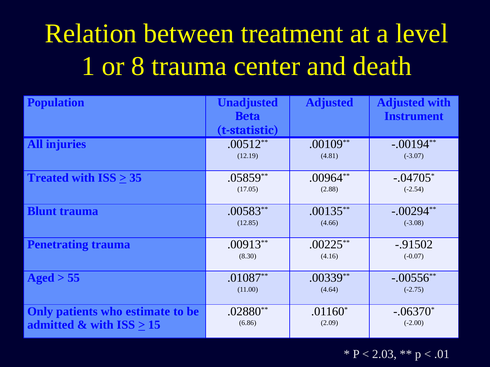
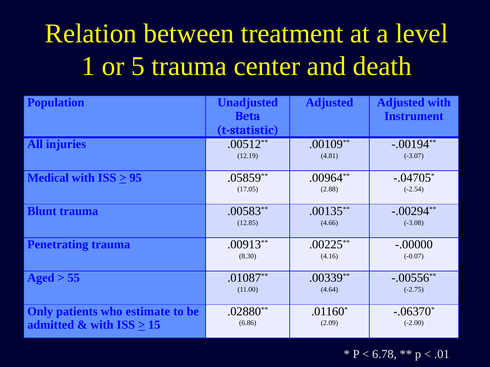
8: 8 -> 5 (138, 66)
Treated: Treated -> Medical (48, 178)
35: 35 -> 95 (136, 178)
-.91502: -.91502 -> -.00000 (414, 245)
2.03: 2.03 -> 6.78 (384, 355)
